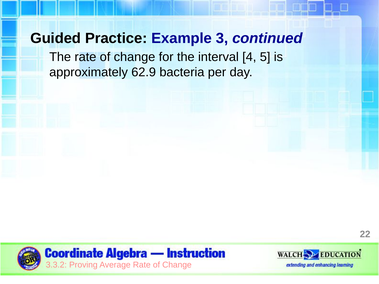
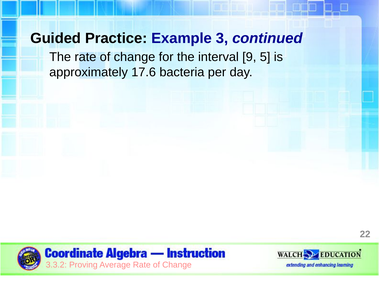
4: 4 -> 9 (249, 57)
62.9: 62.9 -> 17.6 (144, 72)
